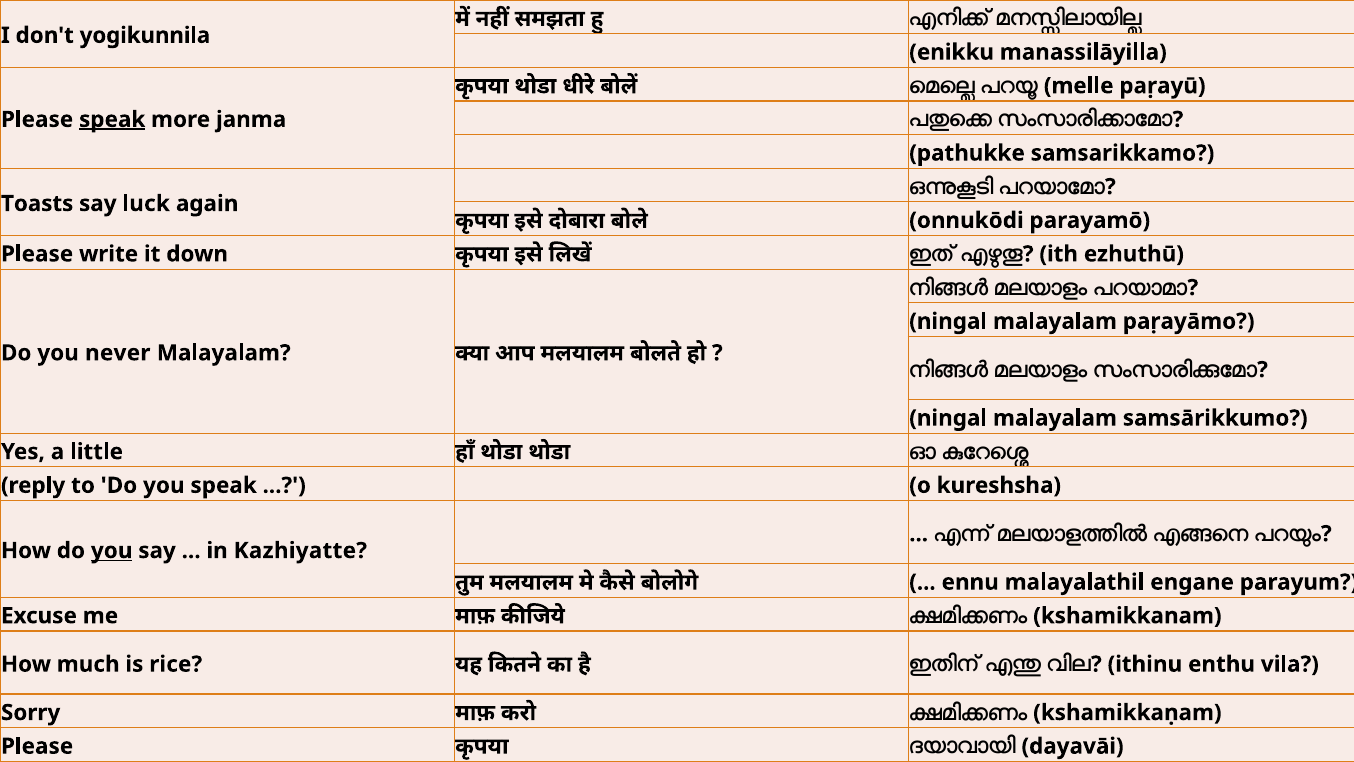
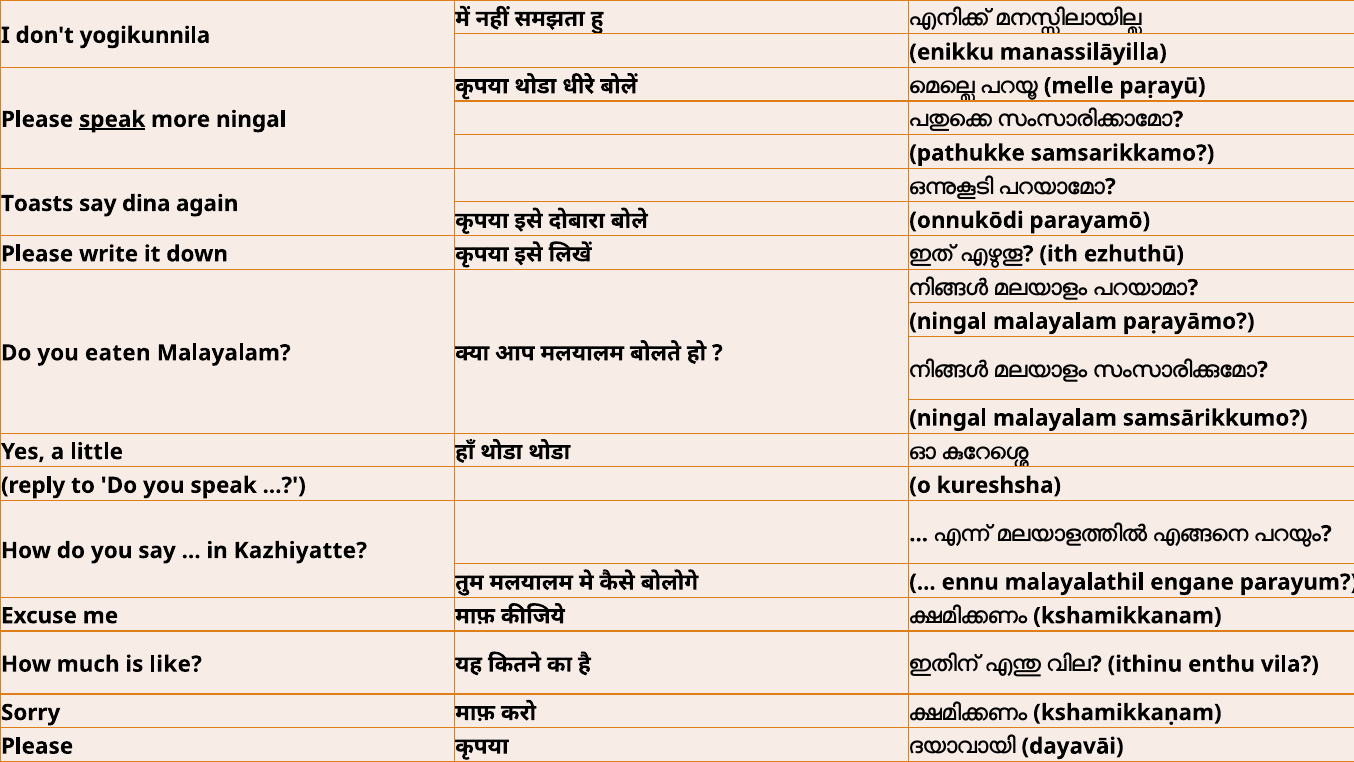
more janma: janma -> ningal (251, 119)
luck: luck -> dina (146, 203)
never: never -> eaten (118, 353)
you underline: present -> none (112, 550)
rice: rice -> like (176, 664)
